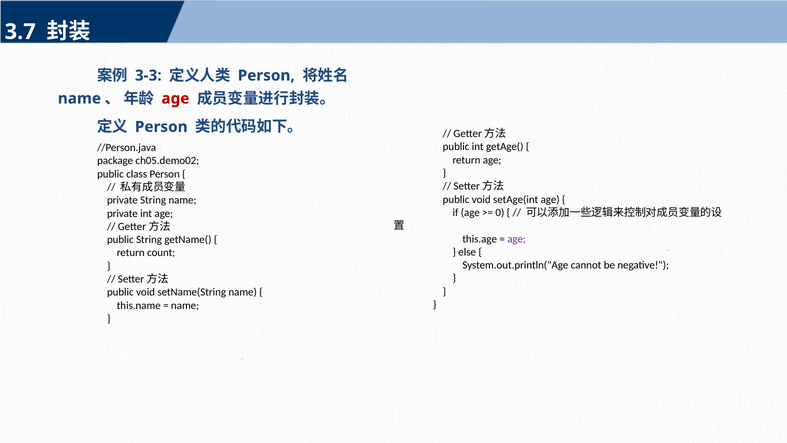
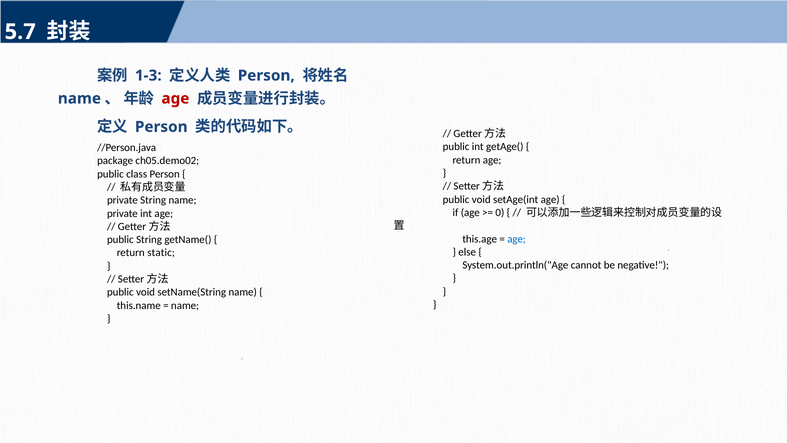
3.7: 3.7 -> 5.7 (20, 32)
3-3: 3-3 -> 1-3 (148, 75)
age colour: purple -> blue (517, 239)
count: count -> static (161, 253)
